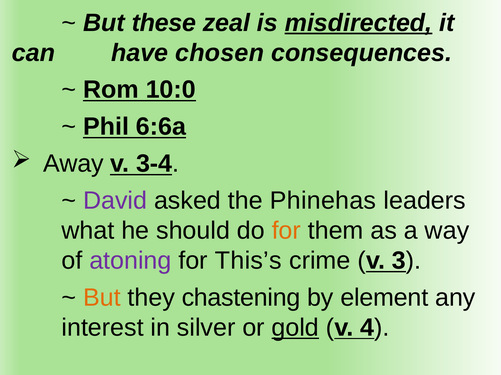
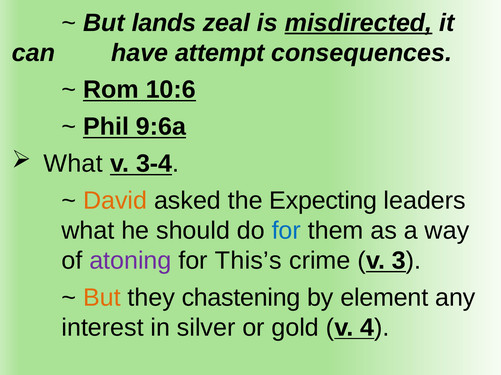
these: these -> lands (164, 23)
chosen: chosen -> attempt (220, 53)
10:0: 10:0 -> 10:6 (171, 90)
6:6a: 6:6a -> 9:6a (161, 127)
Away: Away -> What (73, 164)
David colour: purple -> orange (115, 201)
Phinehas: Phinehas -> Expecting (323, 201)
for colour: orange -> blue (286, 231)
gold underline: present -> none (295, 328)
